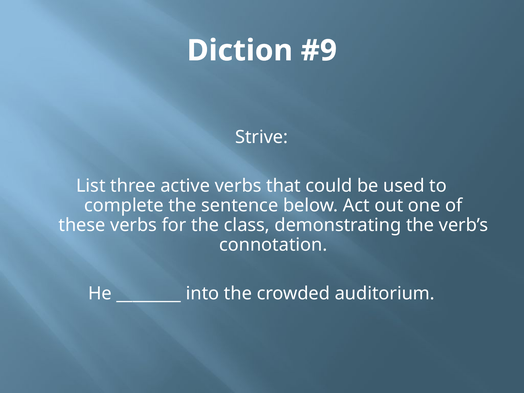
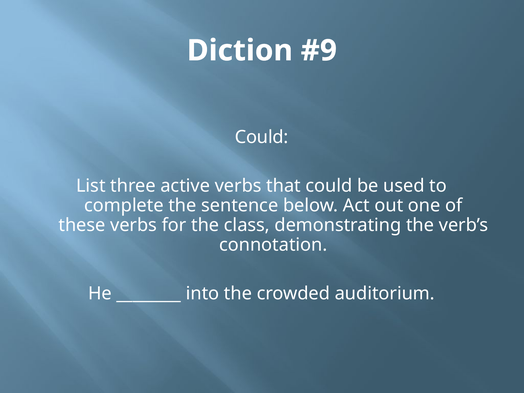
Strive: Strive -> Could (262, 137)
